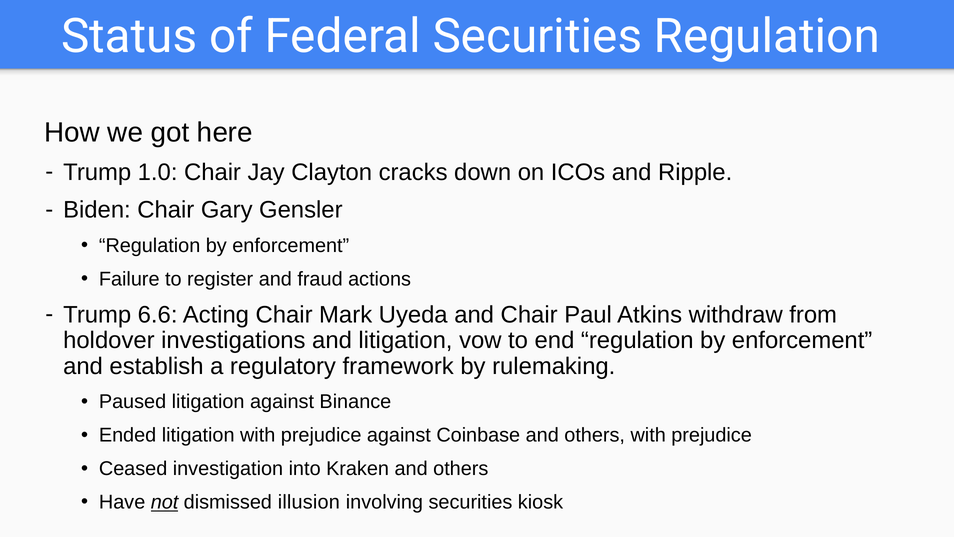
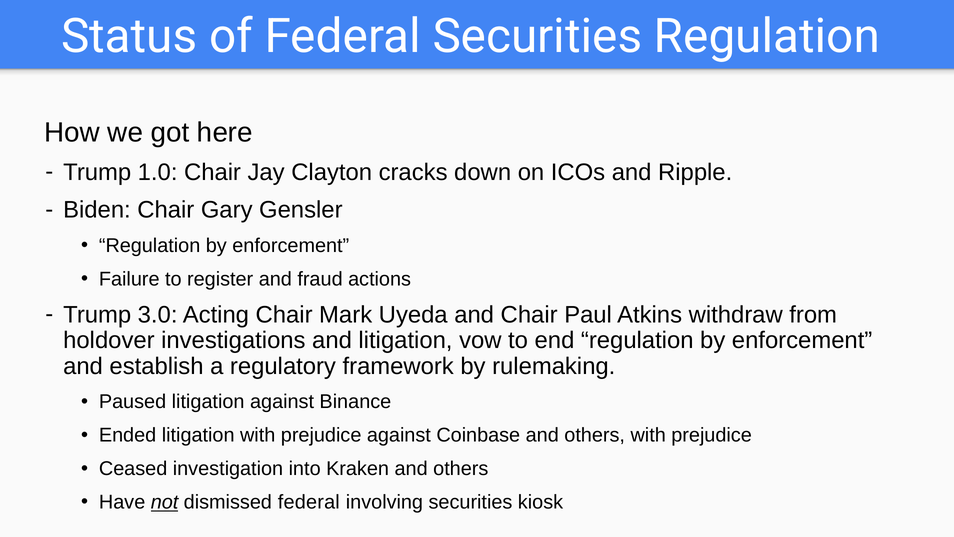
6.6: 6.6 -> 3.0 (158, 315)
dismissed illusion: illusion -> federal (309, 502)
